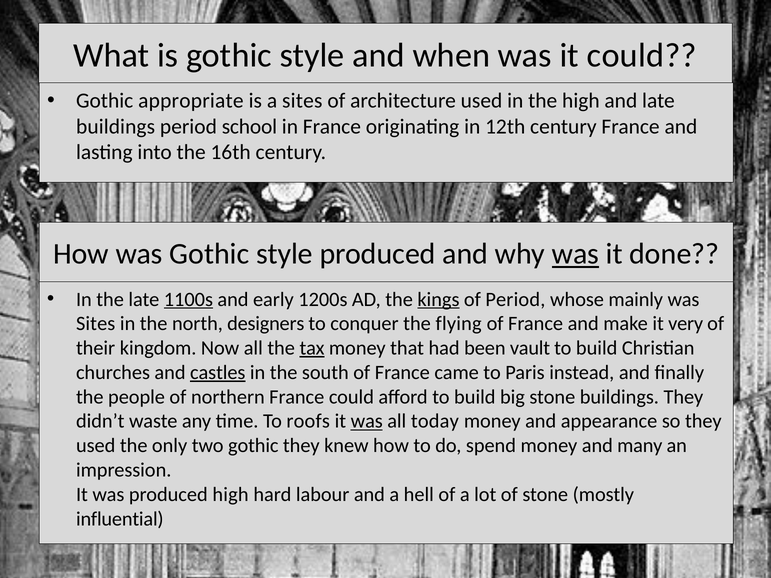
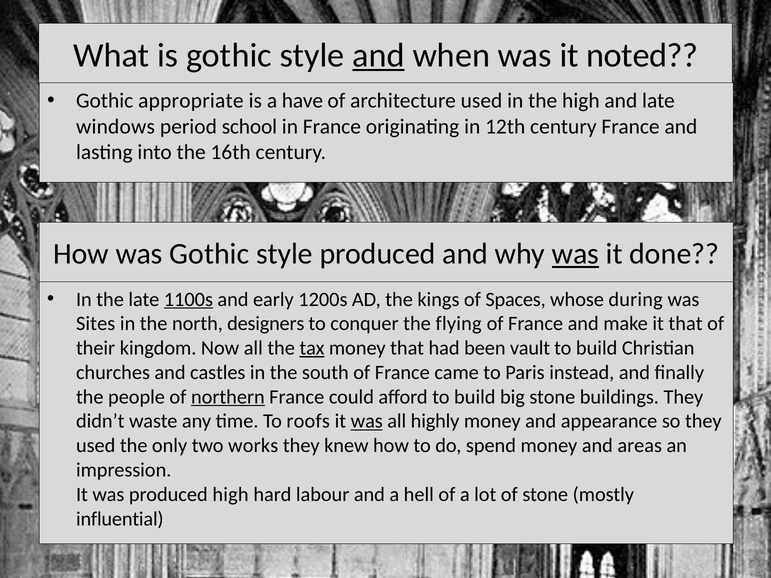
and underline: none -> present (379, 55)
it could: could -> noted (642, 55)
a sites: sites -> have (302, 101)
buildings: buildings -> windows (115, 127)
kings underline: present -> none (438, 299)
of Period: Period -> Spaces (516, 299)
mainly: mainly -> during (636, 299)
it very: very -> that (686, 324)
castles underline: present -> none (218, 373)
northern underline: none -> present (228, 397)
today: today -> highly (435, 421)
two gothic: gothic -> works (253, 446)
many: many -> areas (640, 446)
